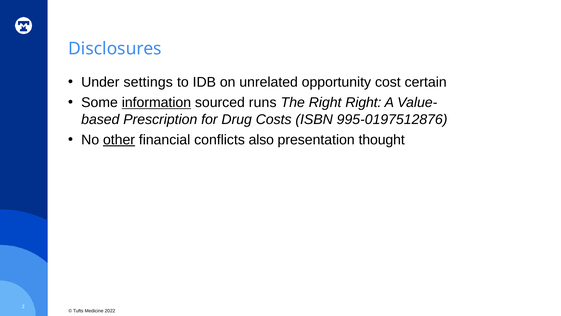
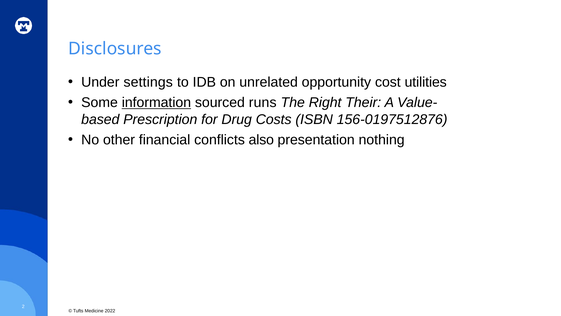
certain: certain -> utilities (426, 82)
Right Right: Right -> Their (363, 102)
995-0197512876: 995-0197512876 -> 156-0197512876 (392, 119)
other underline: present -> none (119, 140)
thought: thought -> nothing (382, 140)
